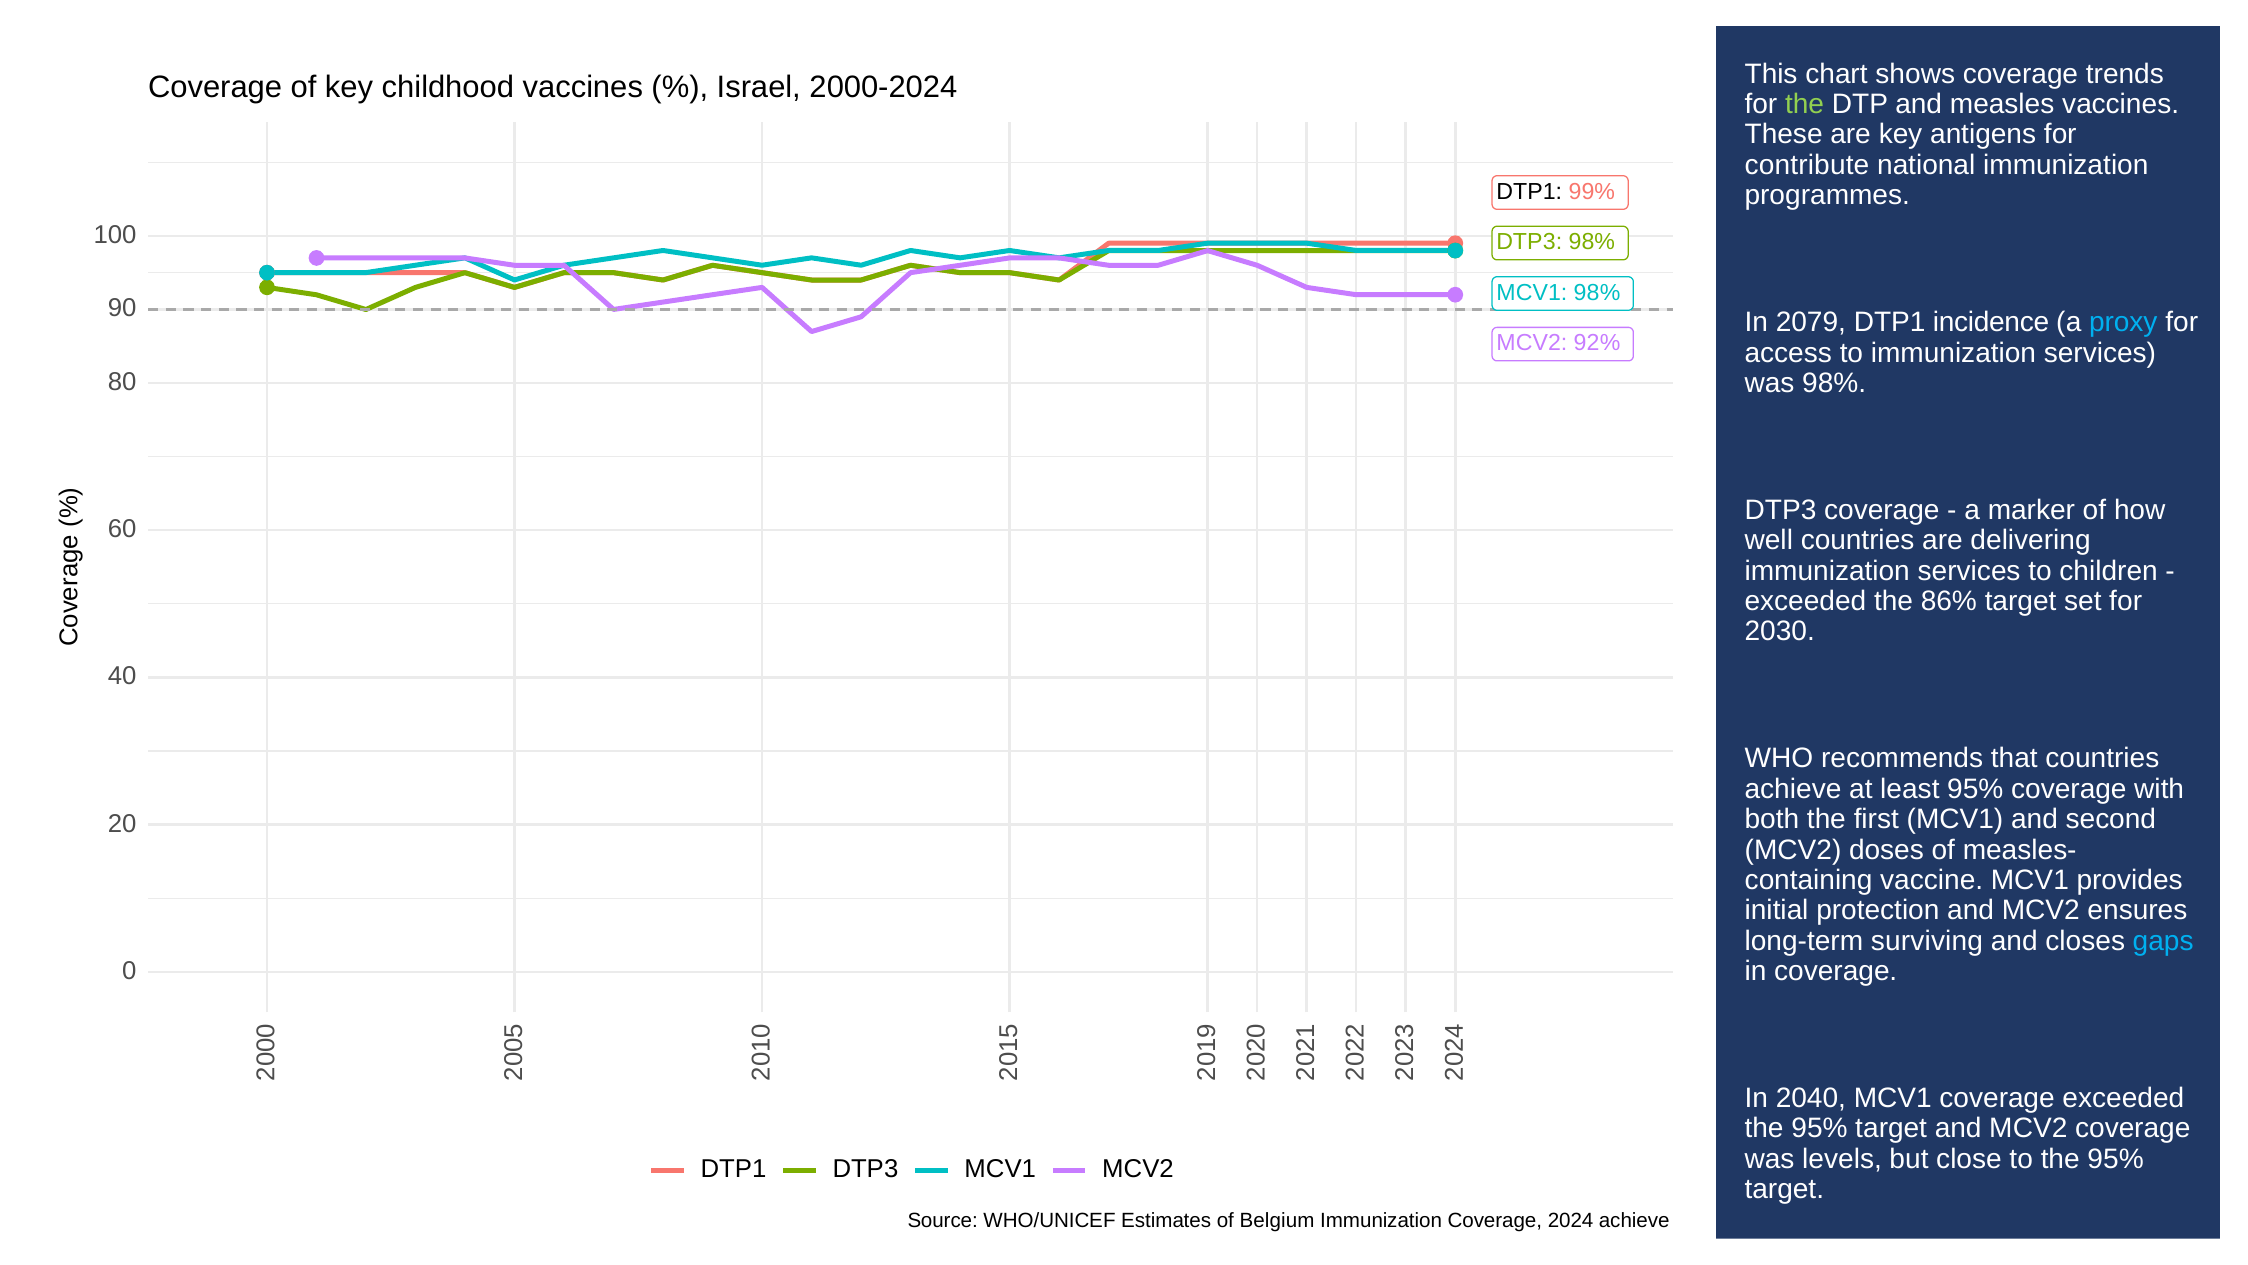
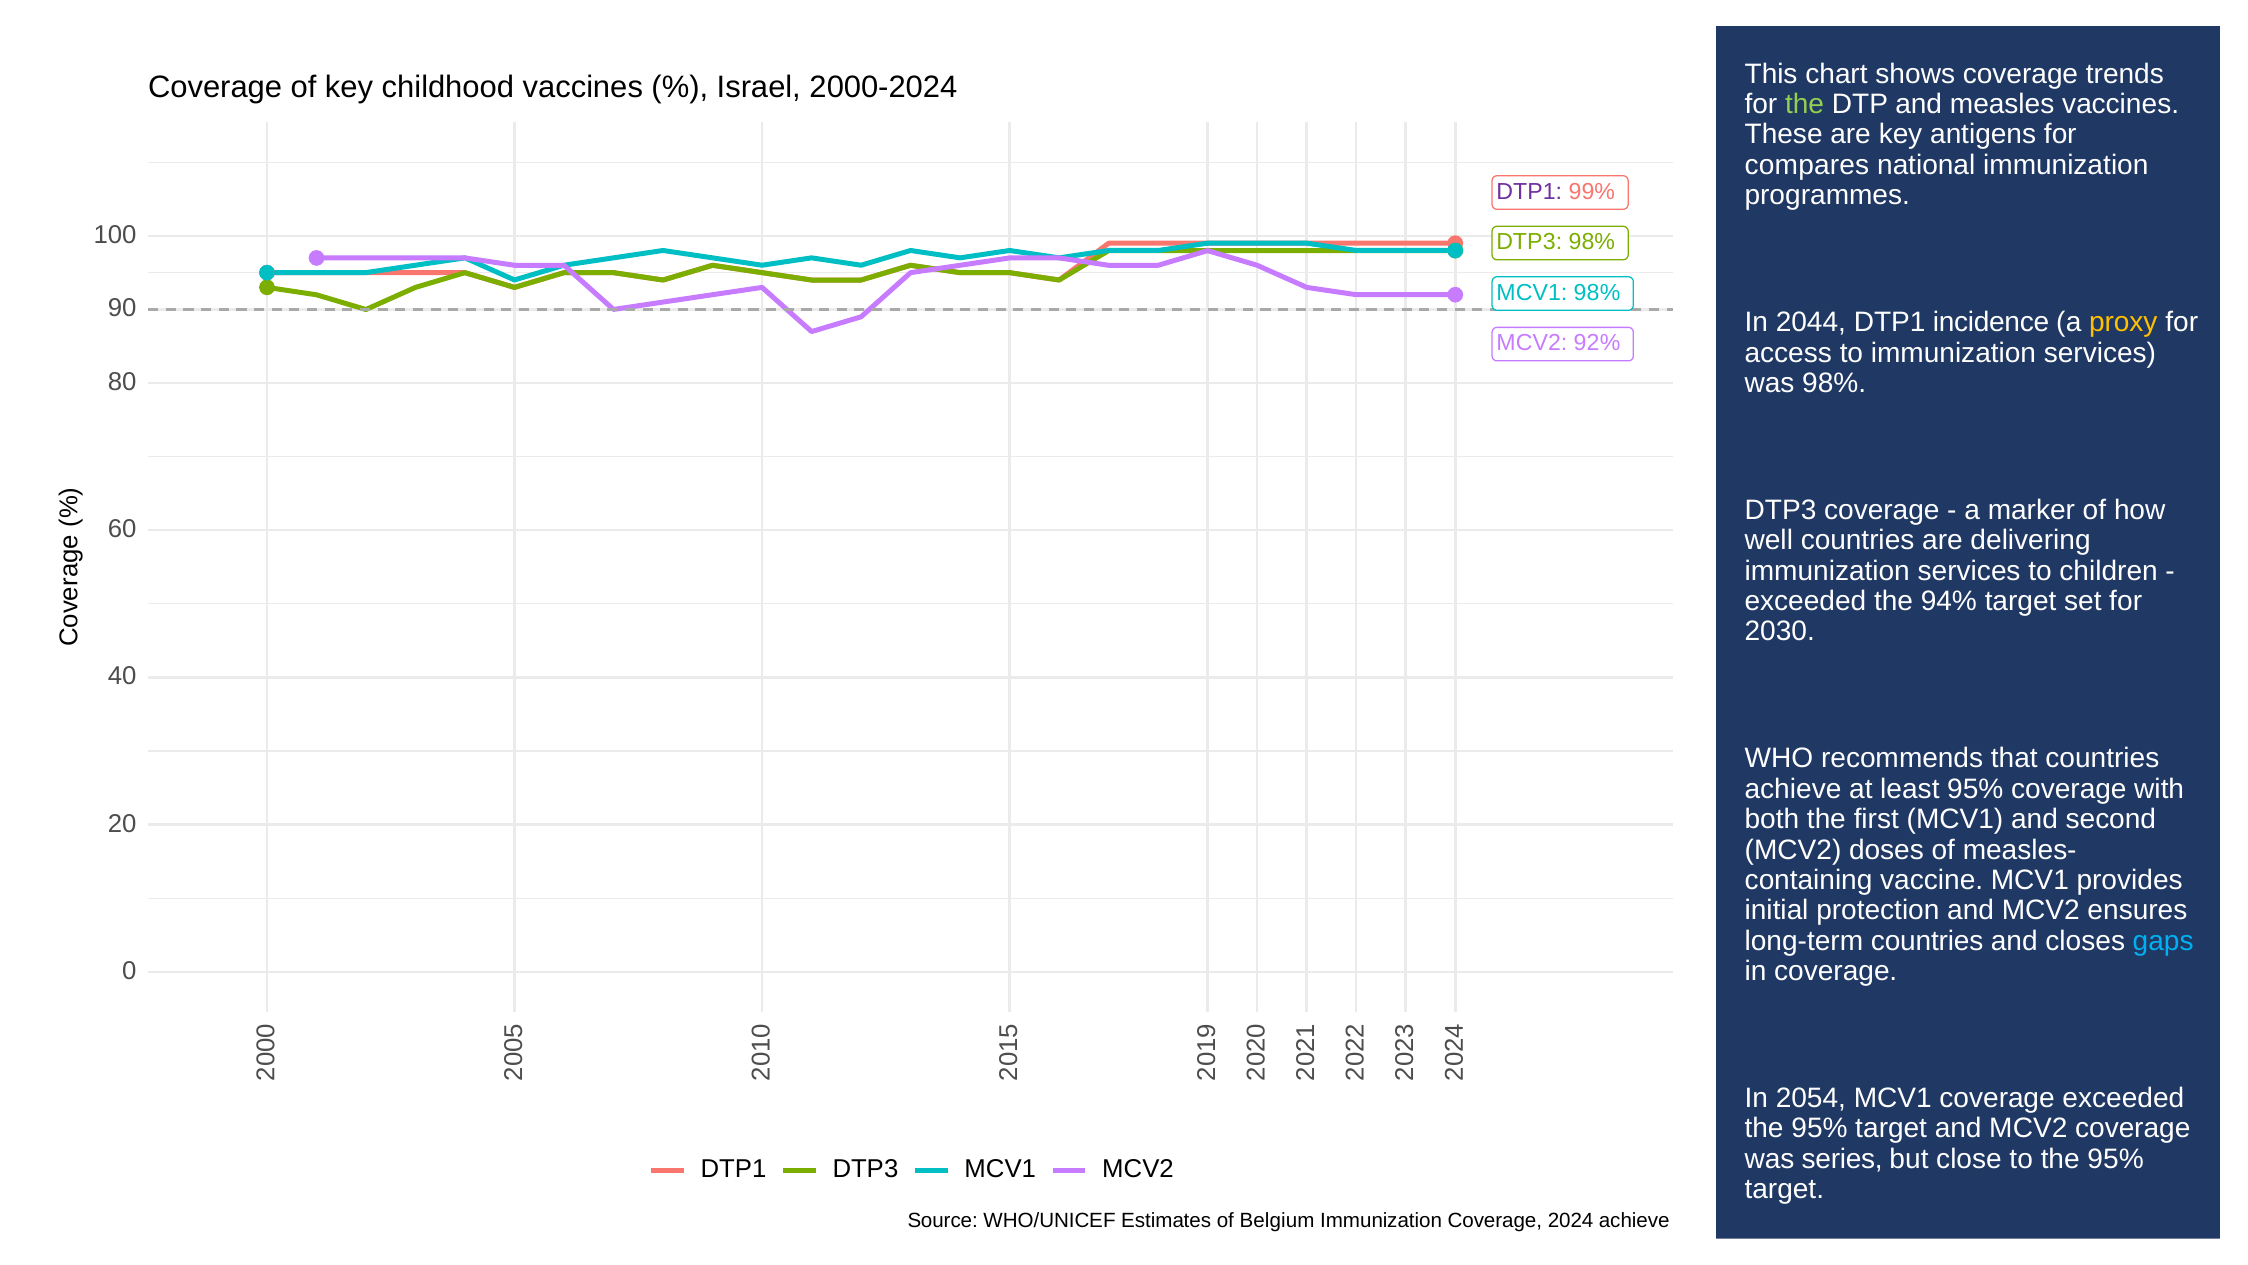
contribute: contribute -> compares (1807, 165)
DTP1 colour: black -> purple (1529, 191)
2079: 2079 -> 2044 (1811, 322)
proxy colour: light blue -> yellow (2123, 322)
86%: 86% -> 94% (1949, 601)
long-term surviving: surviving -> countries (1927, 940)
2040: 2040 -> 2054 (1811, 1098)
levels: levels -> series (1842, 1158)
